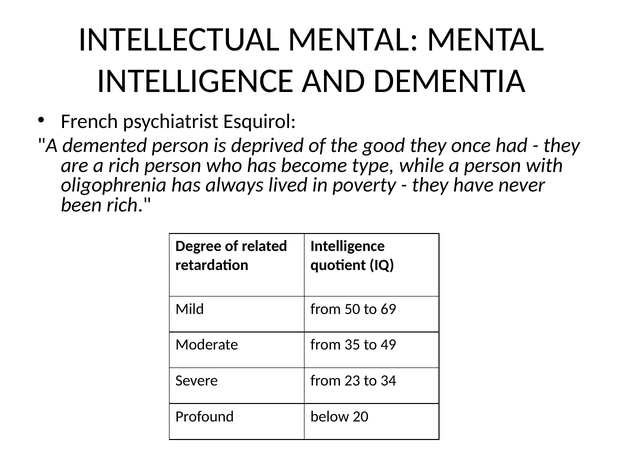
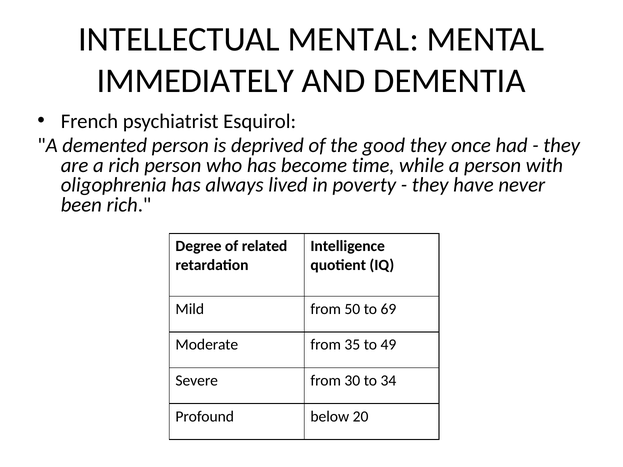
INTELLIGENCE: INTELLIGENCE -> IMMEDIATELY (196, 81)
type: type -> time (373, 165)
23: 23 -> 30 (352, 381)
